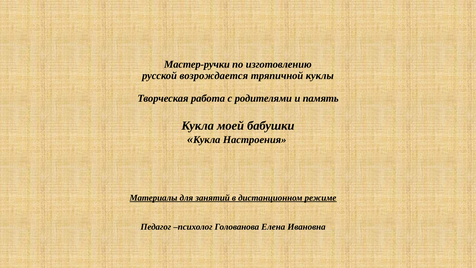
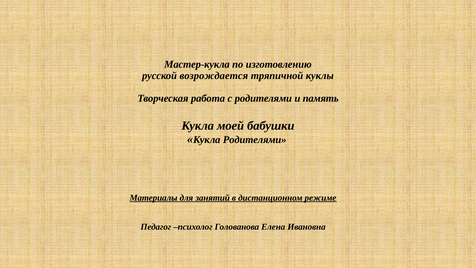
Мастер-ручки: Мастер-ручки -> Мастер-кукла (197, 64)
Кукла Настроения: Настроения -> Родителями (255, 139)
